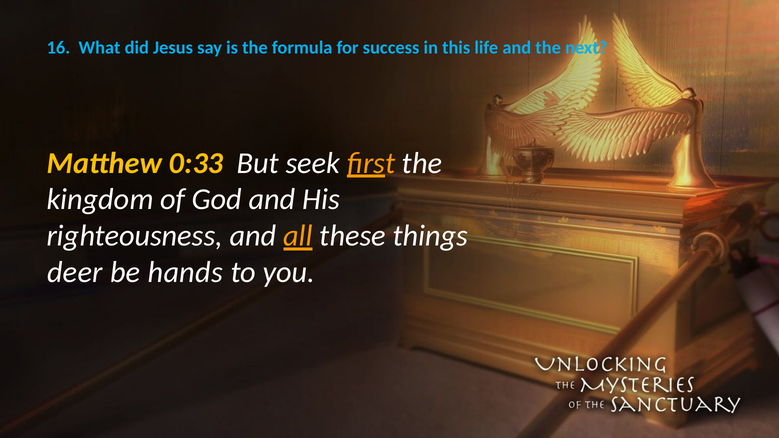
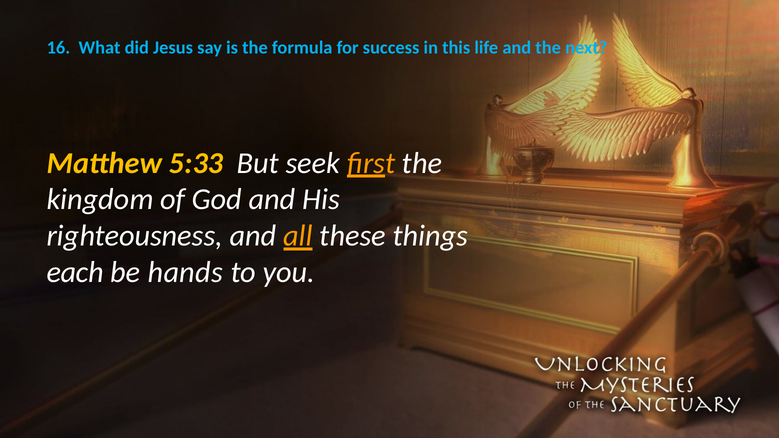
0:33: 0:33 -> 5:33 (196, 163)
deer: deer -> each (75, 272)
